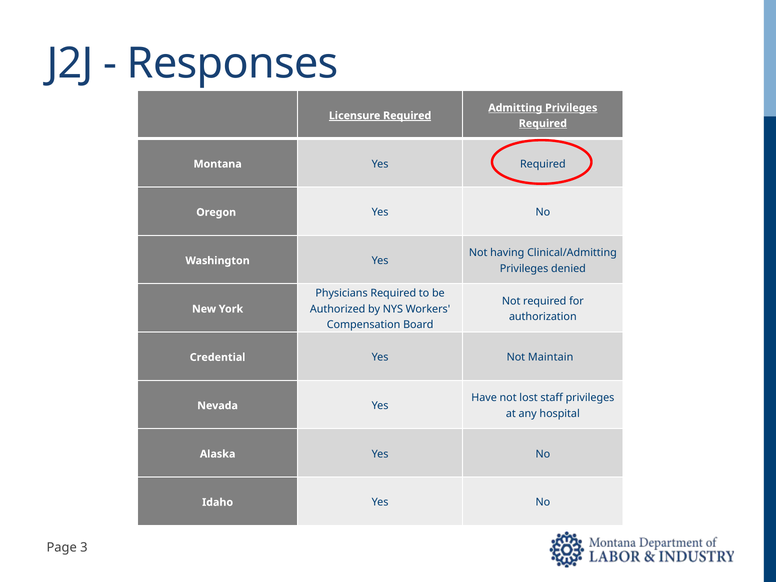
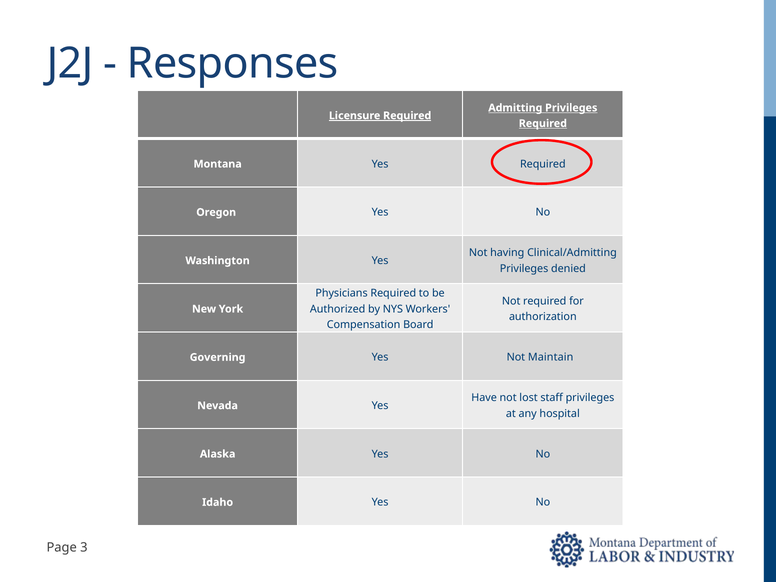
Credential: Credential -> Governing (218, 357)
